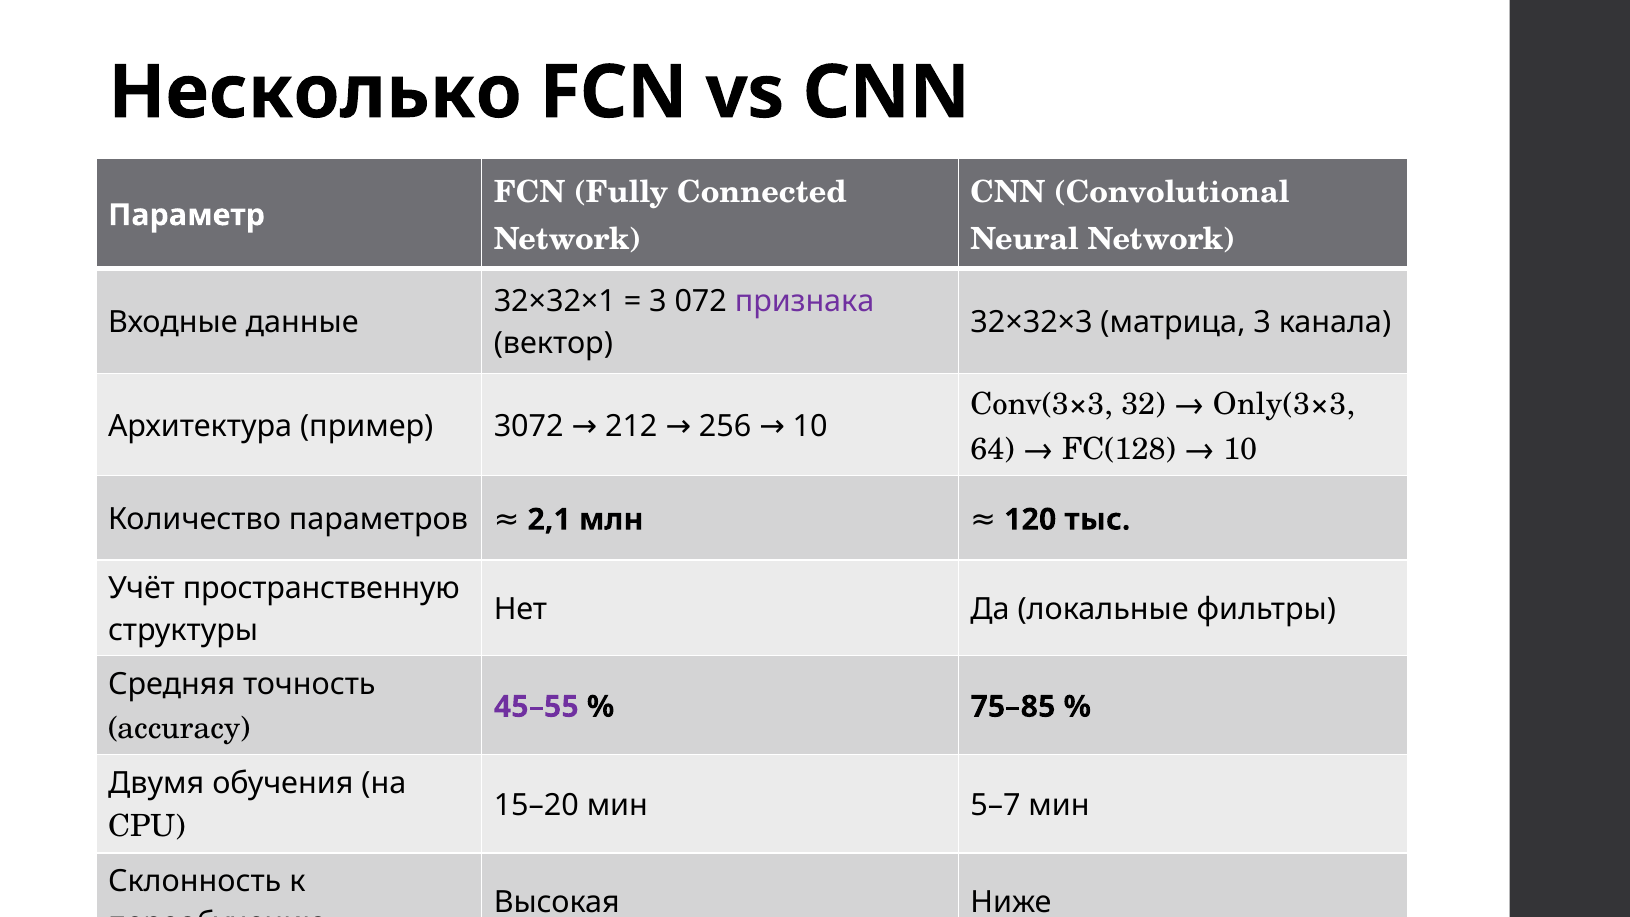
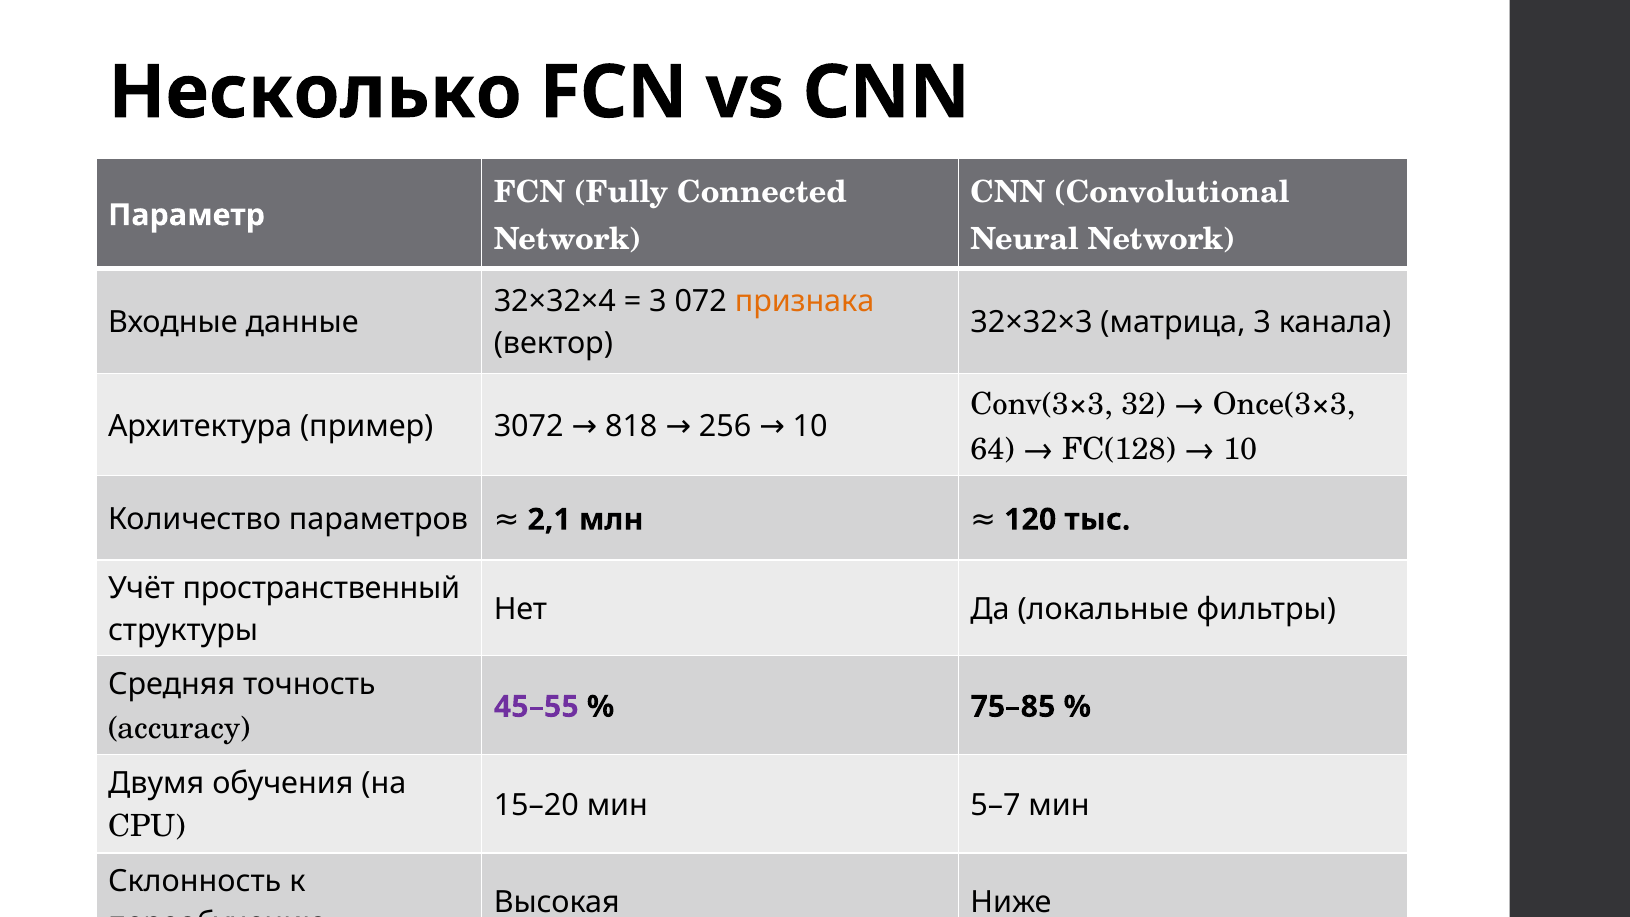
32×32×1: 32×32×1 -> 32×32×4 (555, 302)
признака colour: purple -> orange (805, 302)
Only(3×3: Only(3×3 -> Once(3×3 (1284, 404)
212: 212 -> 818 (631, 426)
пространственную: пространственную -> пространственный (321, 589)
